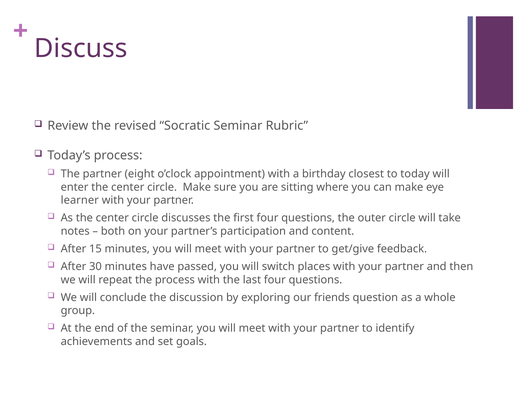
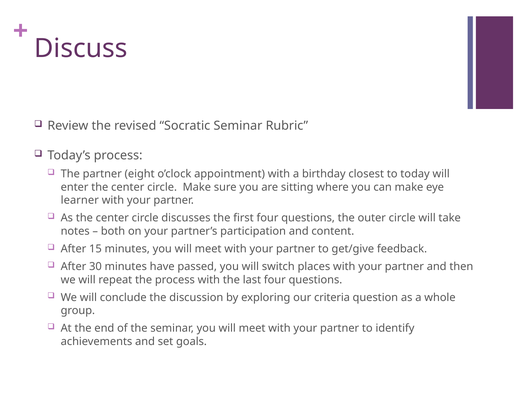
friends: friends -> criteria (332, 298)
